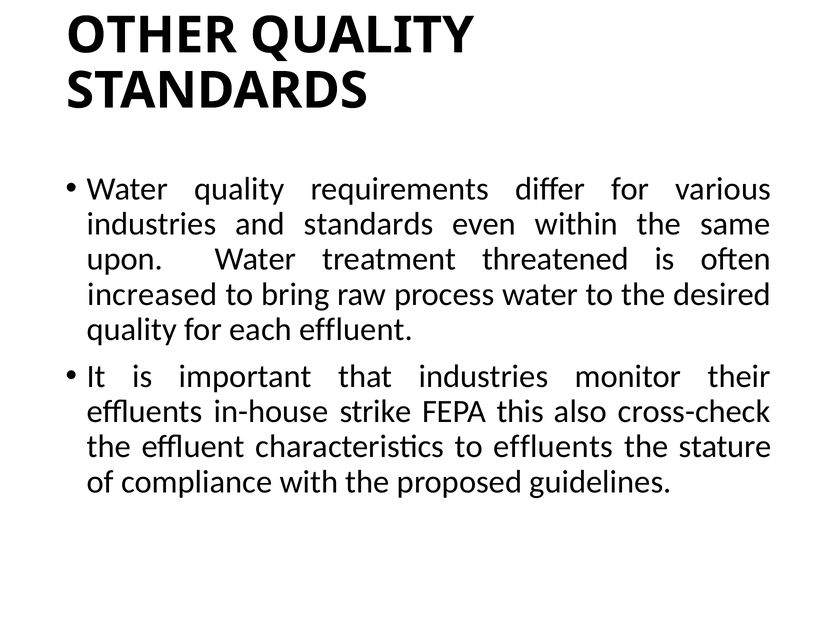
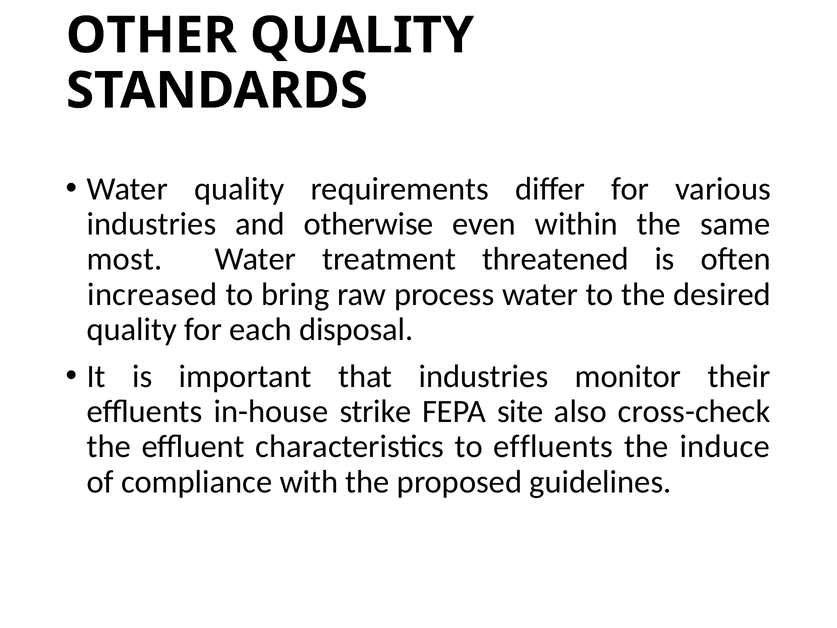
and standards: standards -> otherwise (369, 224)
upon: upon -> most (125, 259)
each effluent: effluent -> disposal (356, 329)
this: this -> site (520, 411)
stature: stature -> induce (725, 446)
